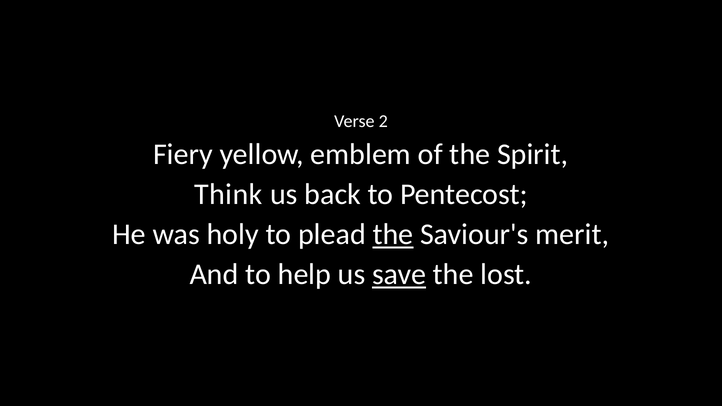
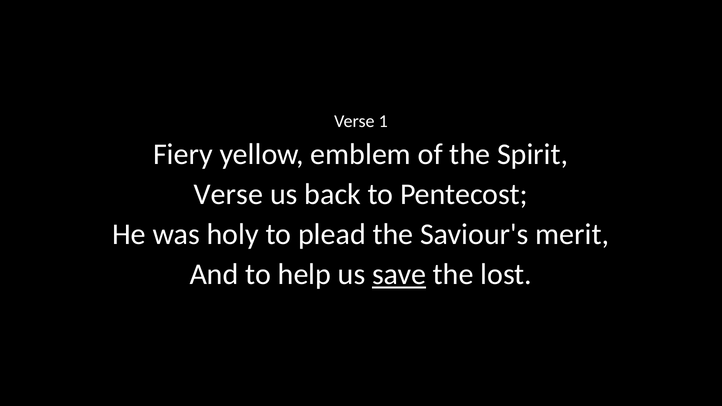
2: 2 -> 1 (383, 121)
Think: Think -> Verse (229, 195)
the underline: present -> none (393, 235)
